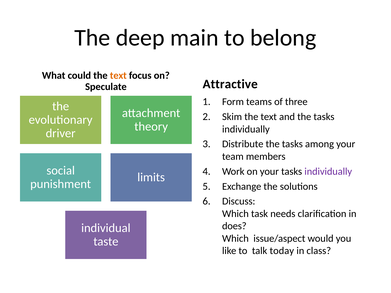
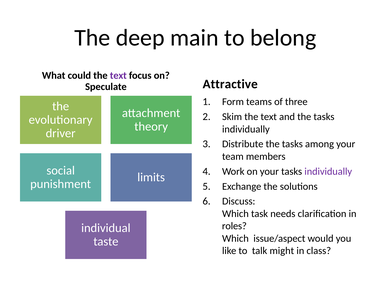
text colour: orange -> purple (118, 76)
does: does -> roles (234, 226)
today: today -> might (282, 251)
